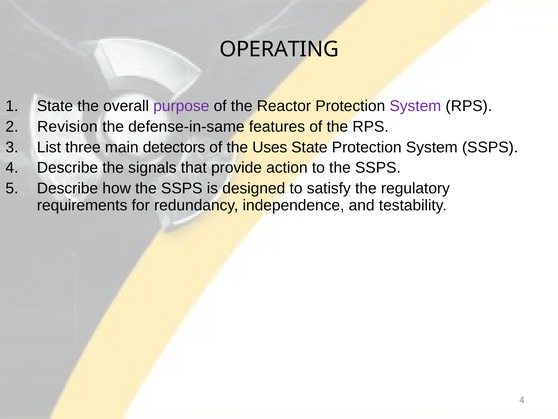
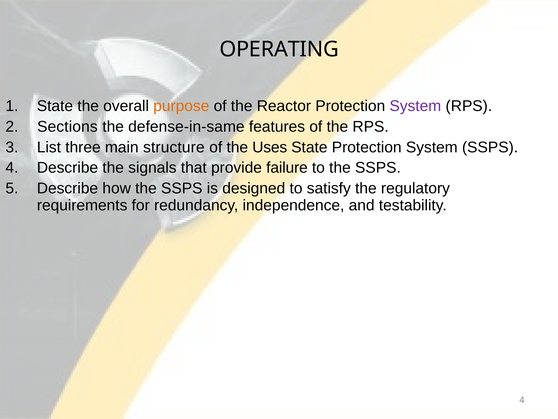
purpose colour: purple -> orange (181, 106)
Revision: Revision -> Sections (67, 126)
detectors: detectors -> structure (174, 147)
action: action -> failure (287, 168)
